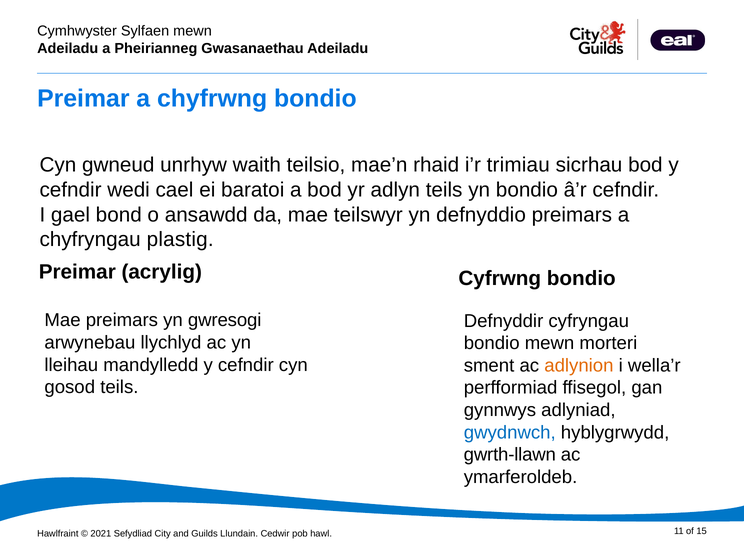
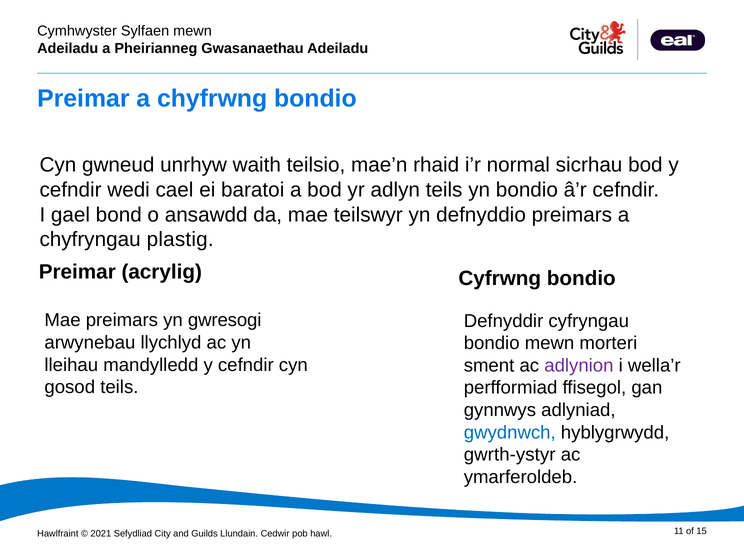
trimiau: trimiau -> normal (518, 165)
adlynion colour: orange -> purple (579, 366)
gwrth-llawn: gwrth-llawn -> gwrth-ystyr (510, 455)
